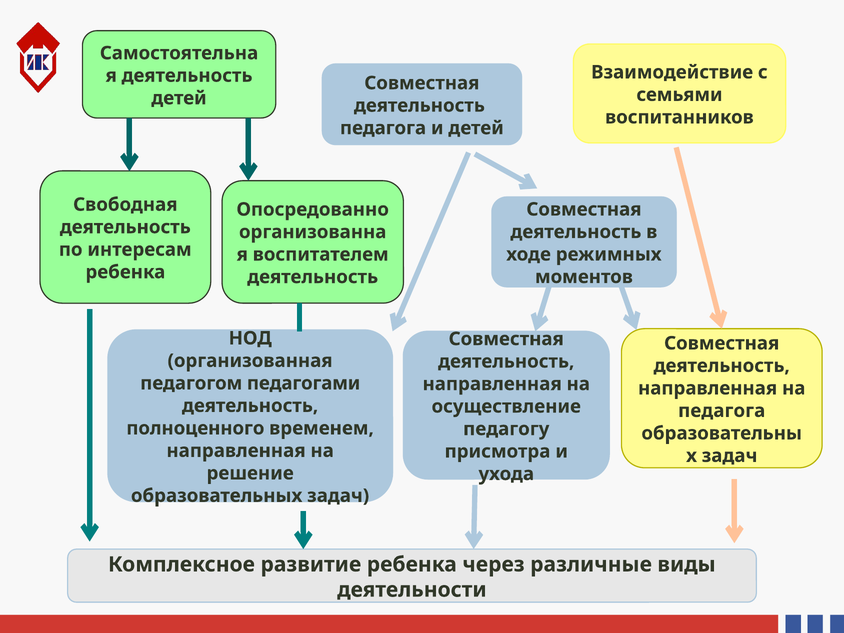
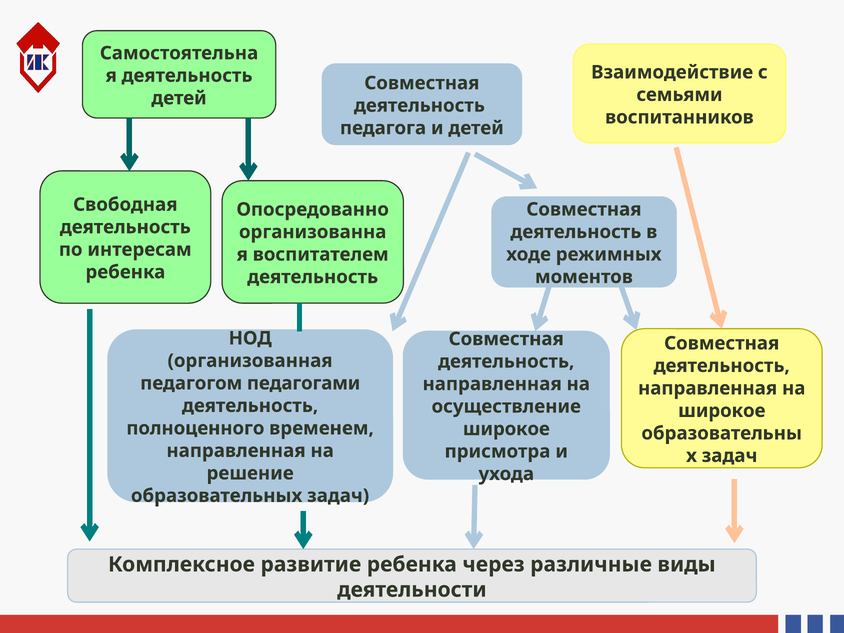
педагога: педагога -> широкое (722, 411)
педагогу: педагогу -> широкое (506, 429)
